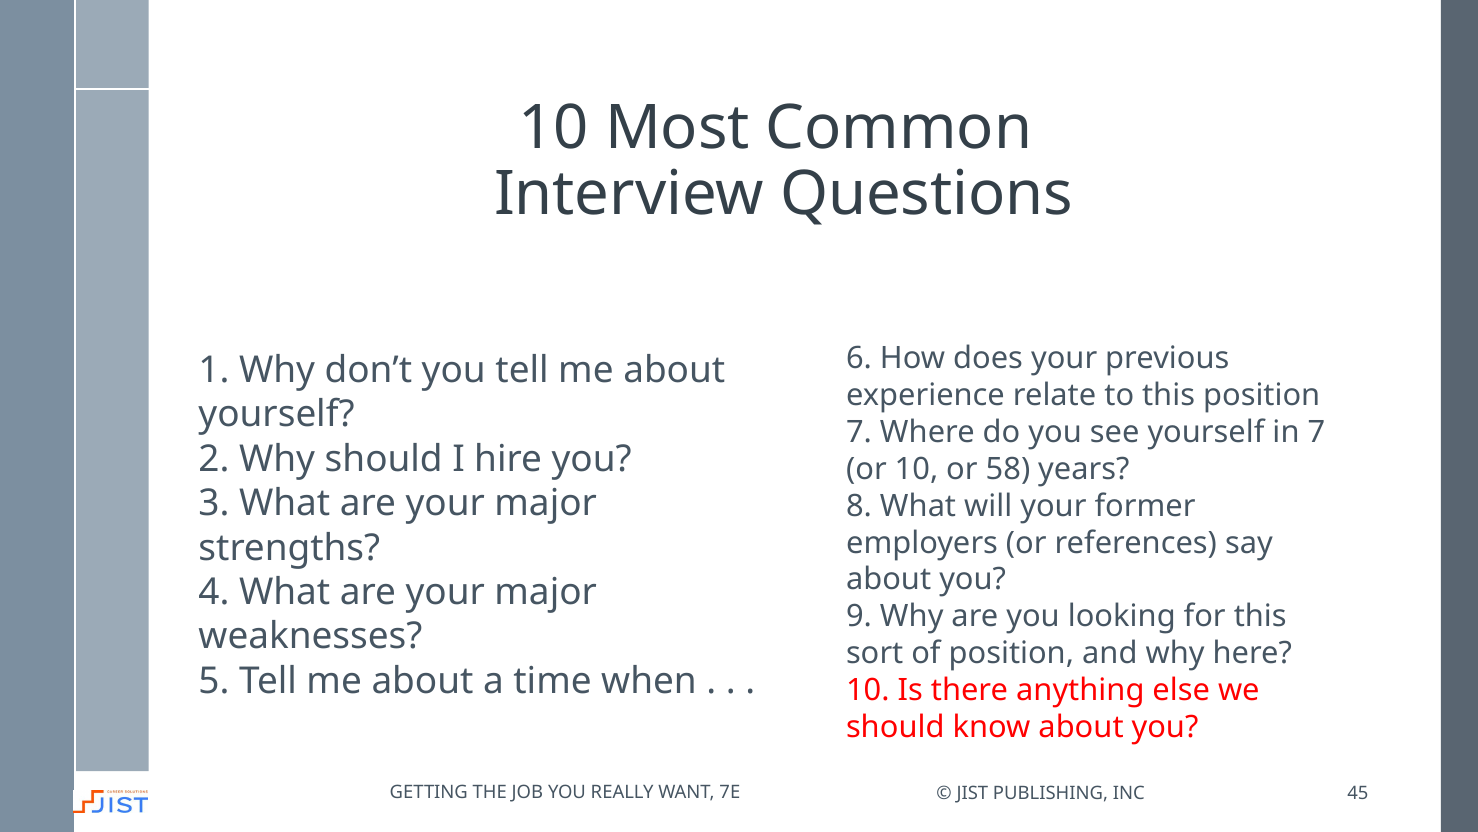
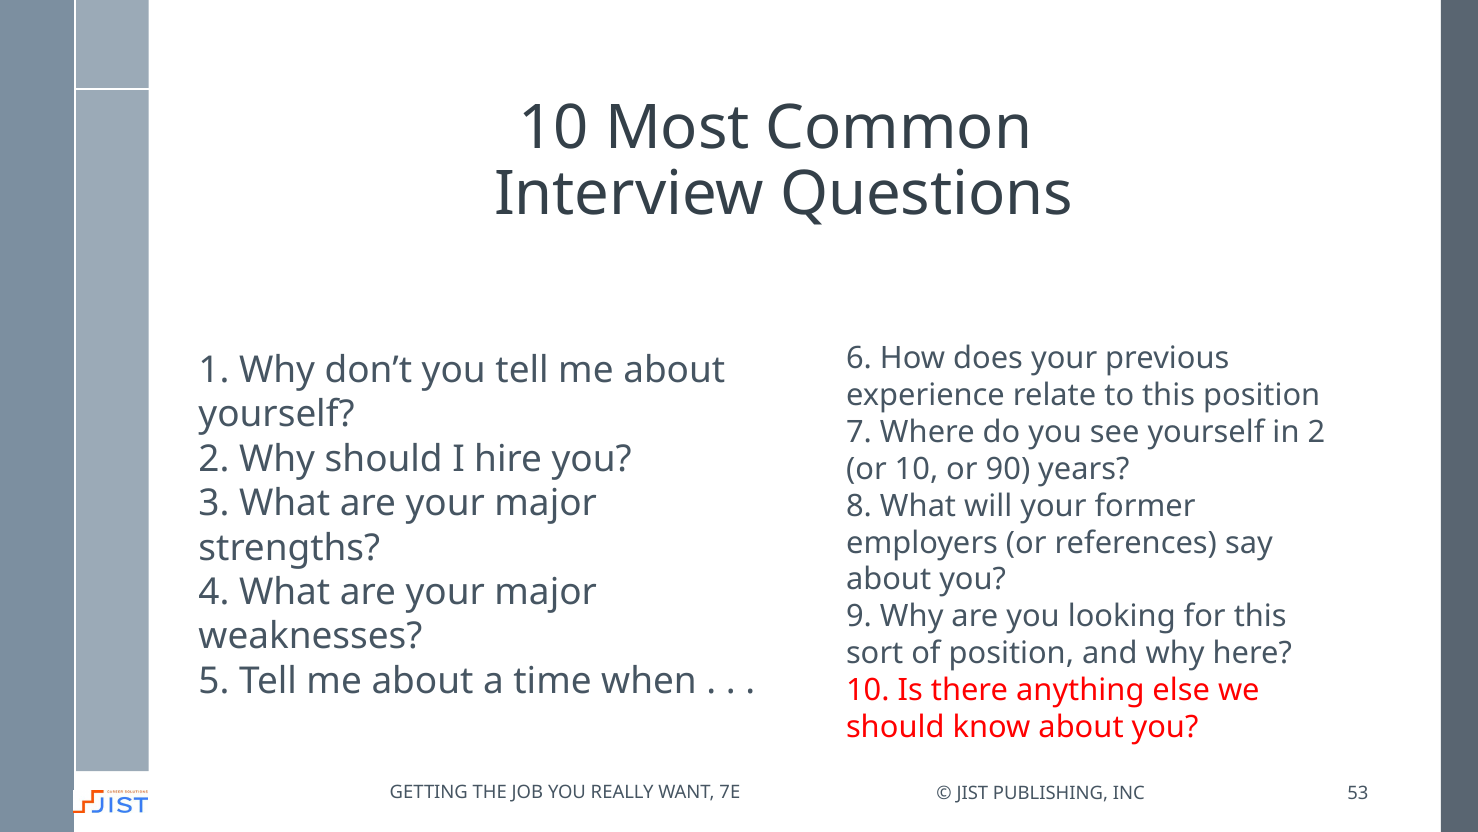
in 7: 7 -> 2 (1316, 432)
58: 58 -> 90 (1008, 469)
45: 45 -> 53 (1358, 793)
